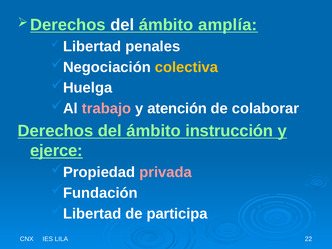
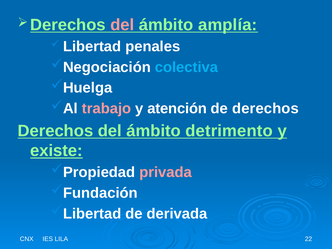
del colour: white -> pink (122, 25)
colectiva colour: yellow -> light blue (186, 67)
de colaborar: colaborar -> derechos (265, 109)
instrucción: instrucción -> detrimento (229, 131)
ejerce: ejerce -> existe (56, 151)
participa: participa -> derivada (177, 214)
